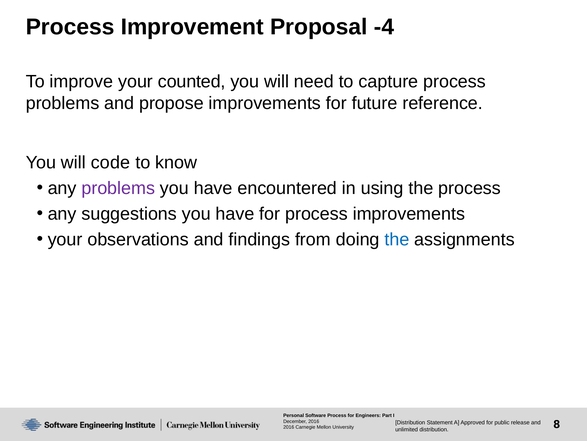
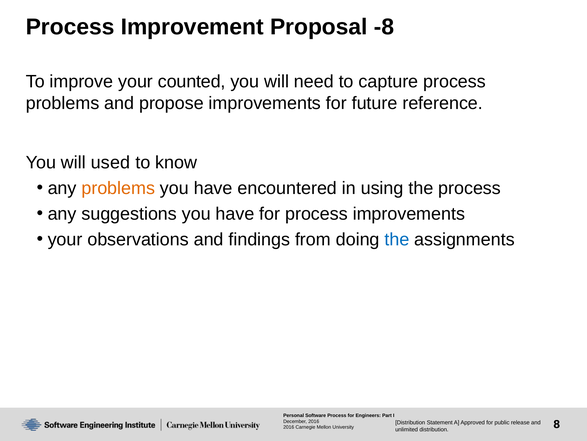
-4: -4 -> -8 (384, 27)
code: code -> used (110, 162)
problems colour: purple -> orange (118, 188)
